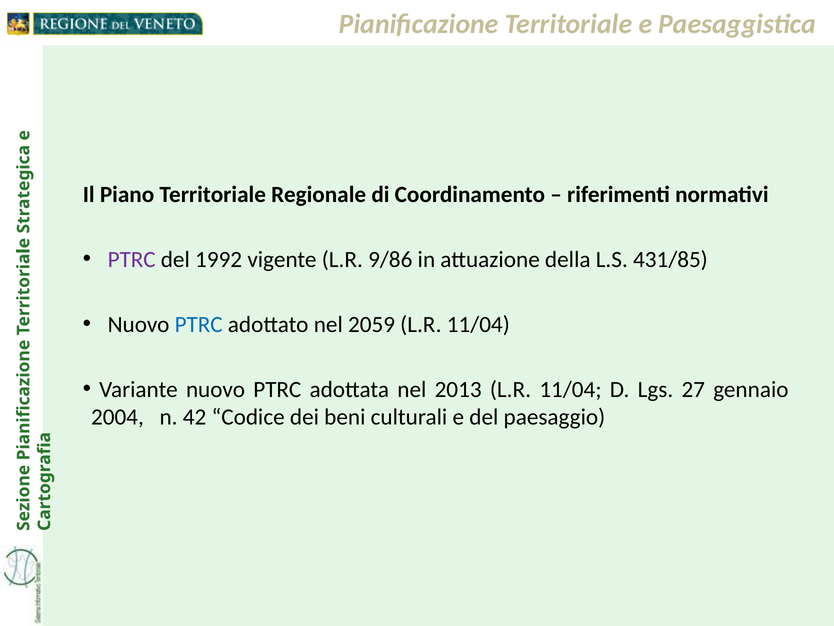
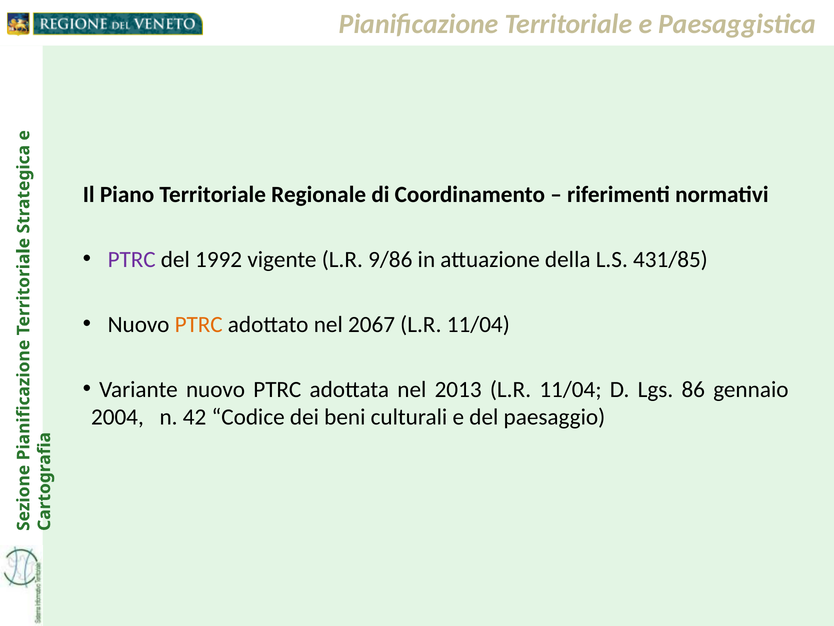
PTRC colour: blue -> orange (199, 324)
2059: 2059 -> 2067 (372, 324)
27: 27 -> 86 (693, 389)
